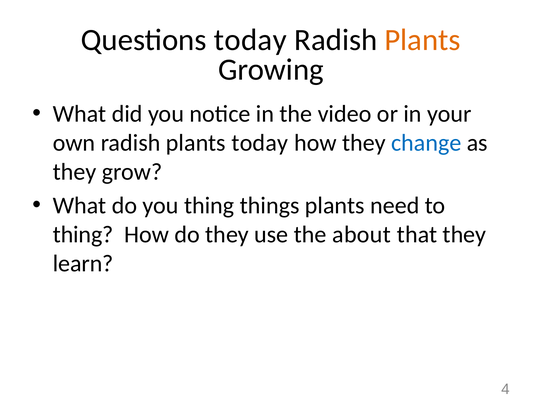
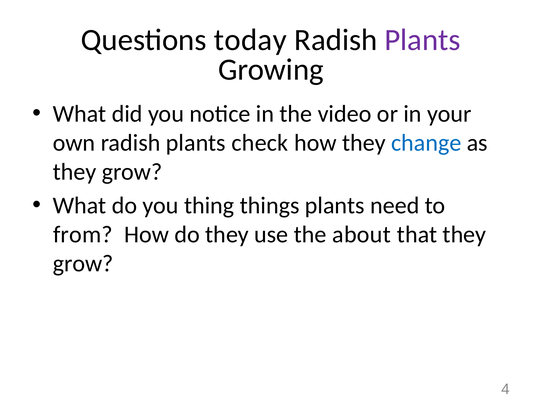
Plants colour: orange -> purple (422, 40)
plants today: today -> check (260, 143)
thing: thing -> from (83, 234)
learn: learn -> grow (83, 263)
